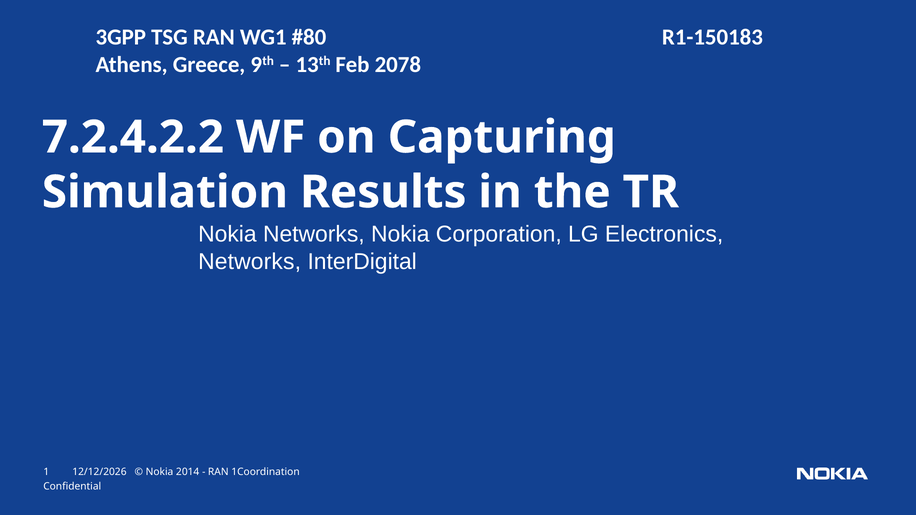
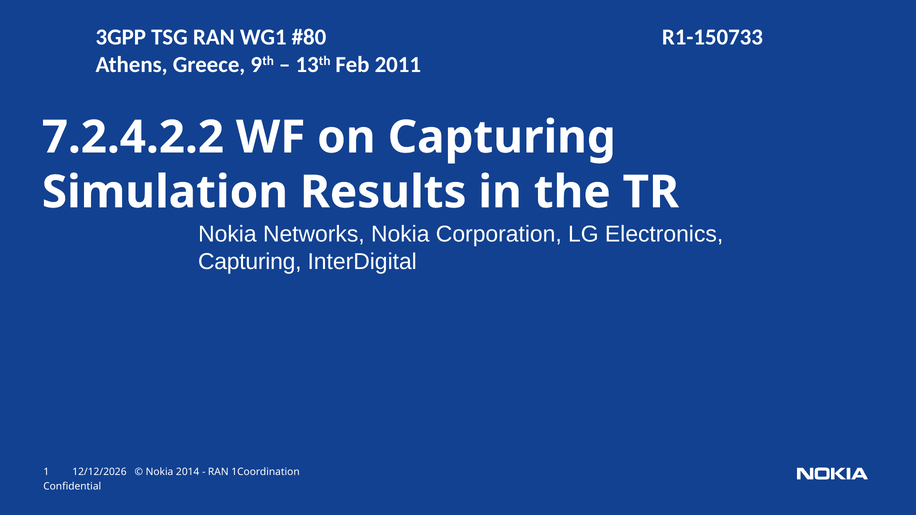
R1-150183: R1-150183 -> R1-150733 (712, 37)
2078: 2078 -> 2011 (398, 65)
Networks: Networks -> Capturing (250, 262)
